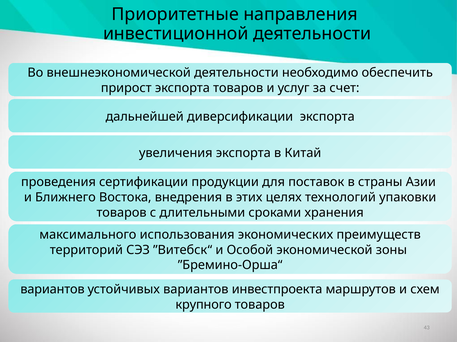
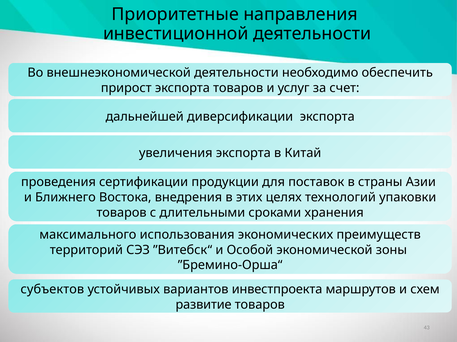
вариантов: вариантов -> субъектов (52, 290)
крупного: крупного -> развитие (204, 305)
